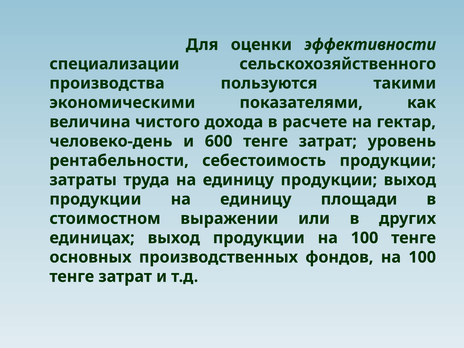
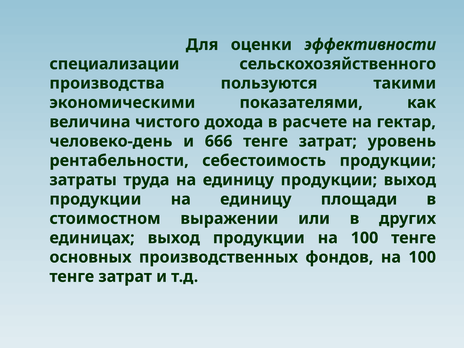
600: 600 -> 666 (219, 141)
